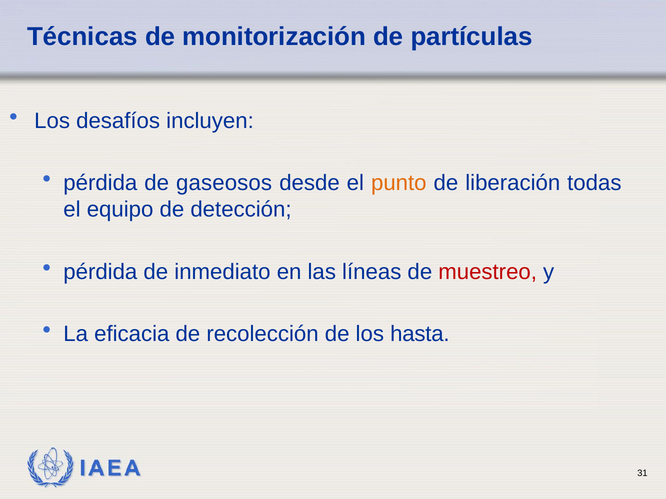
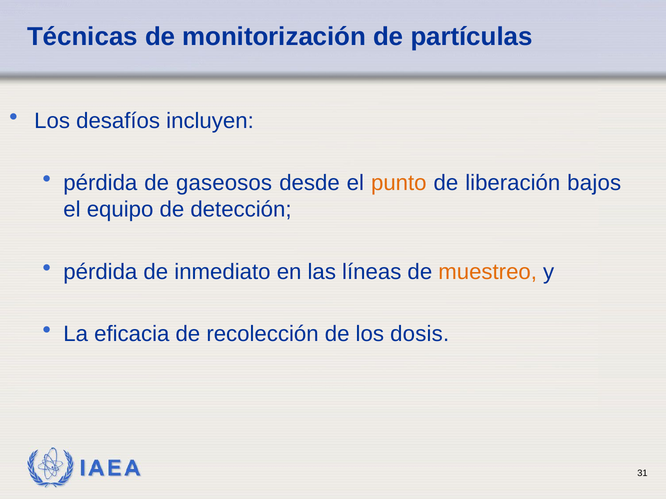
todas: todas -> bajos (594, 183)
muestreo colour: red -> orange (488, 272)
hasta: hasta -> dosis (420, 334)
